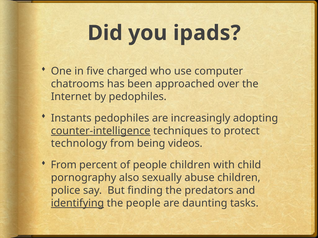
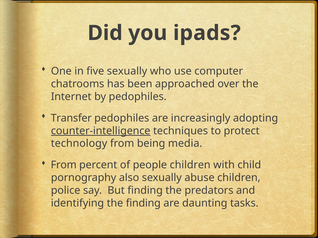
five charged: charged -> sexually (127, 71)
Instants: Instants -> Transfer (71, 118)
videos: videos -> media (185, 144)
identifying underline: present -> none (77, 204)
the people: people -> finding (143, 204)
